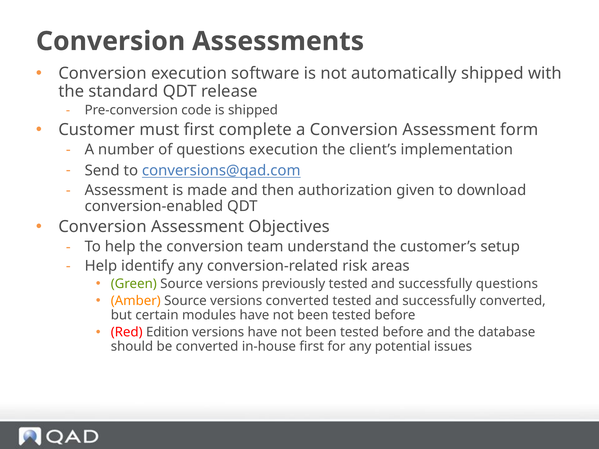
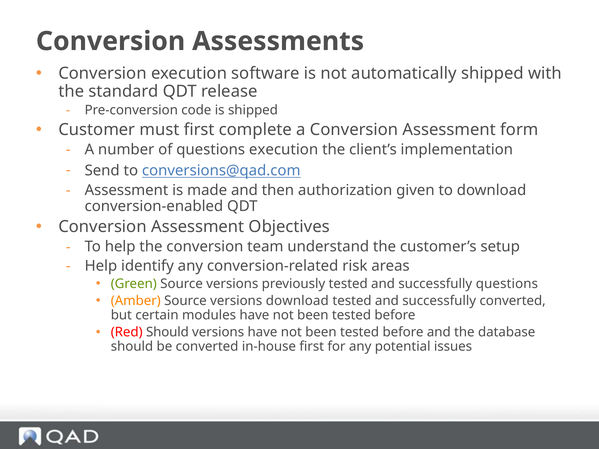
versions converted: converted -> download (297, 301)
Red Edition: Edition -> Should (167, 332)
